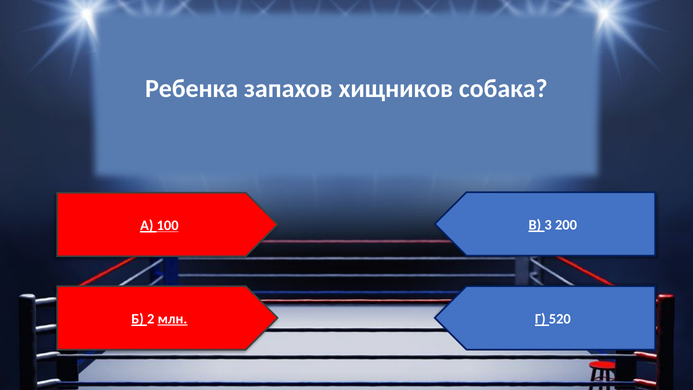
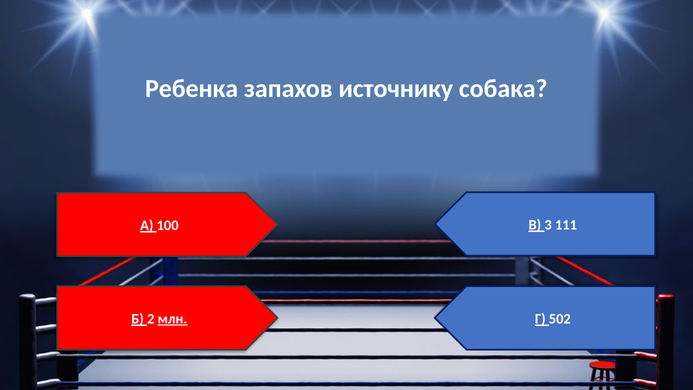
хищников: хищников -> источнику (396, 89)
100 underline: present -> none (168, 225)
200: 200 -> 111 (566, 225)
520: 520 -> 502 (560, 319)
